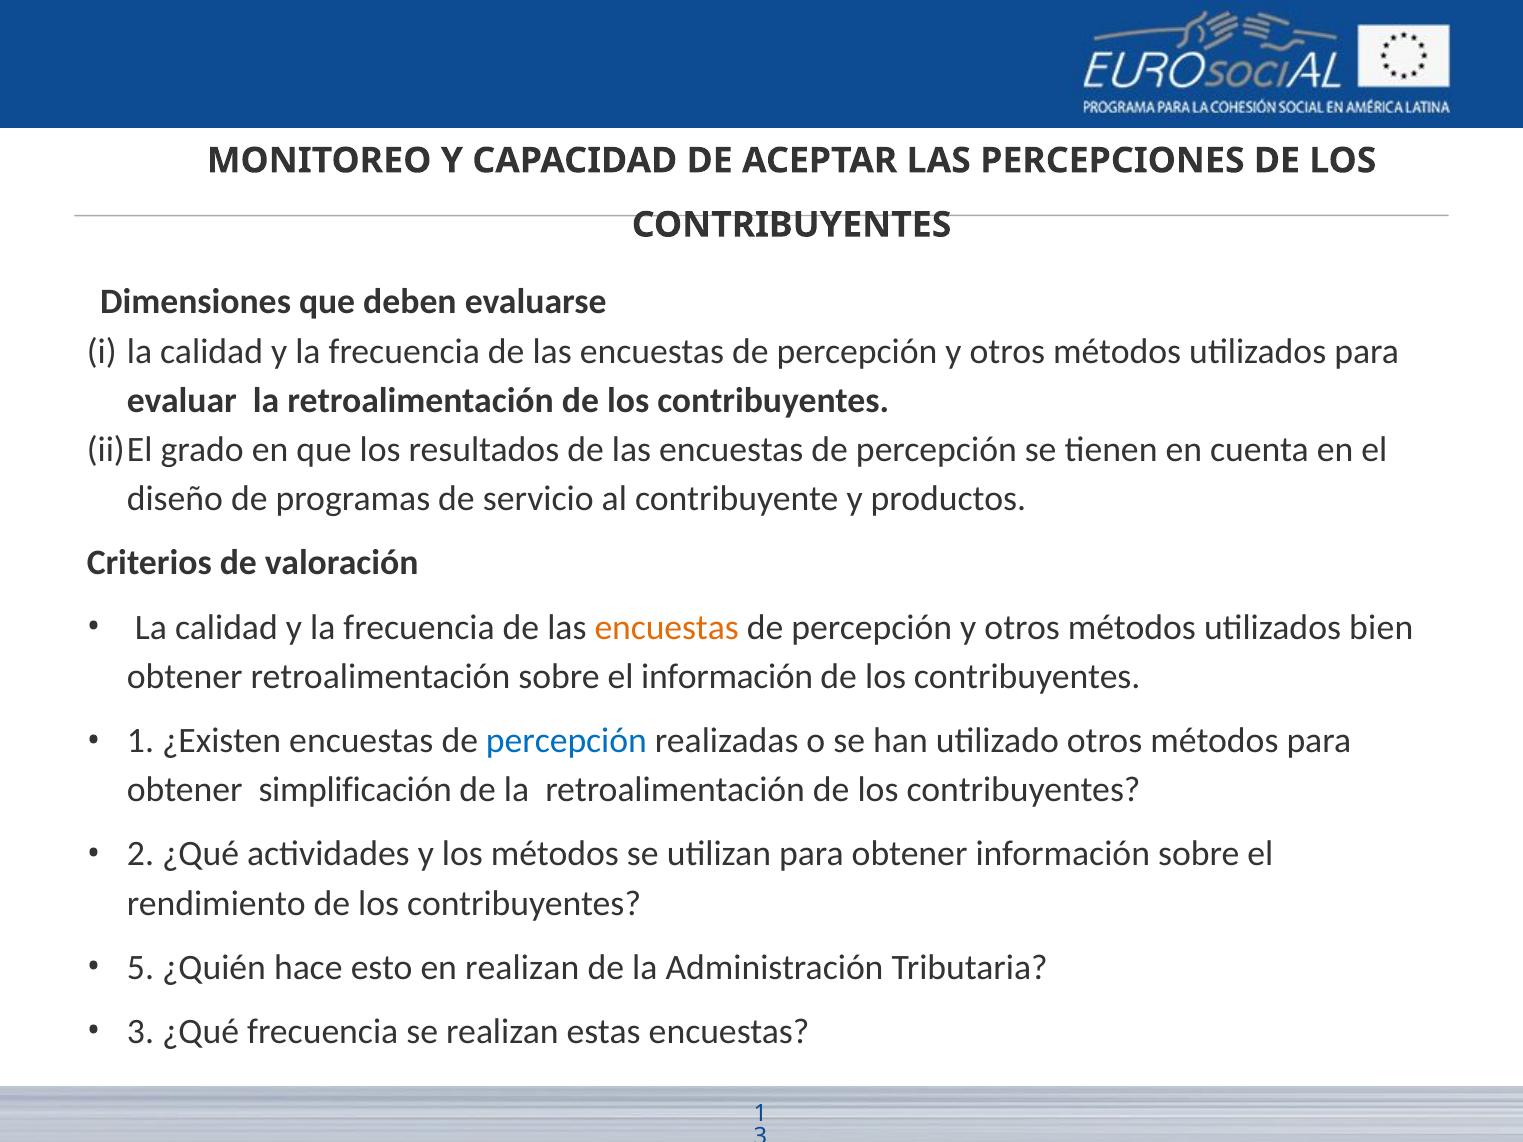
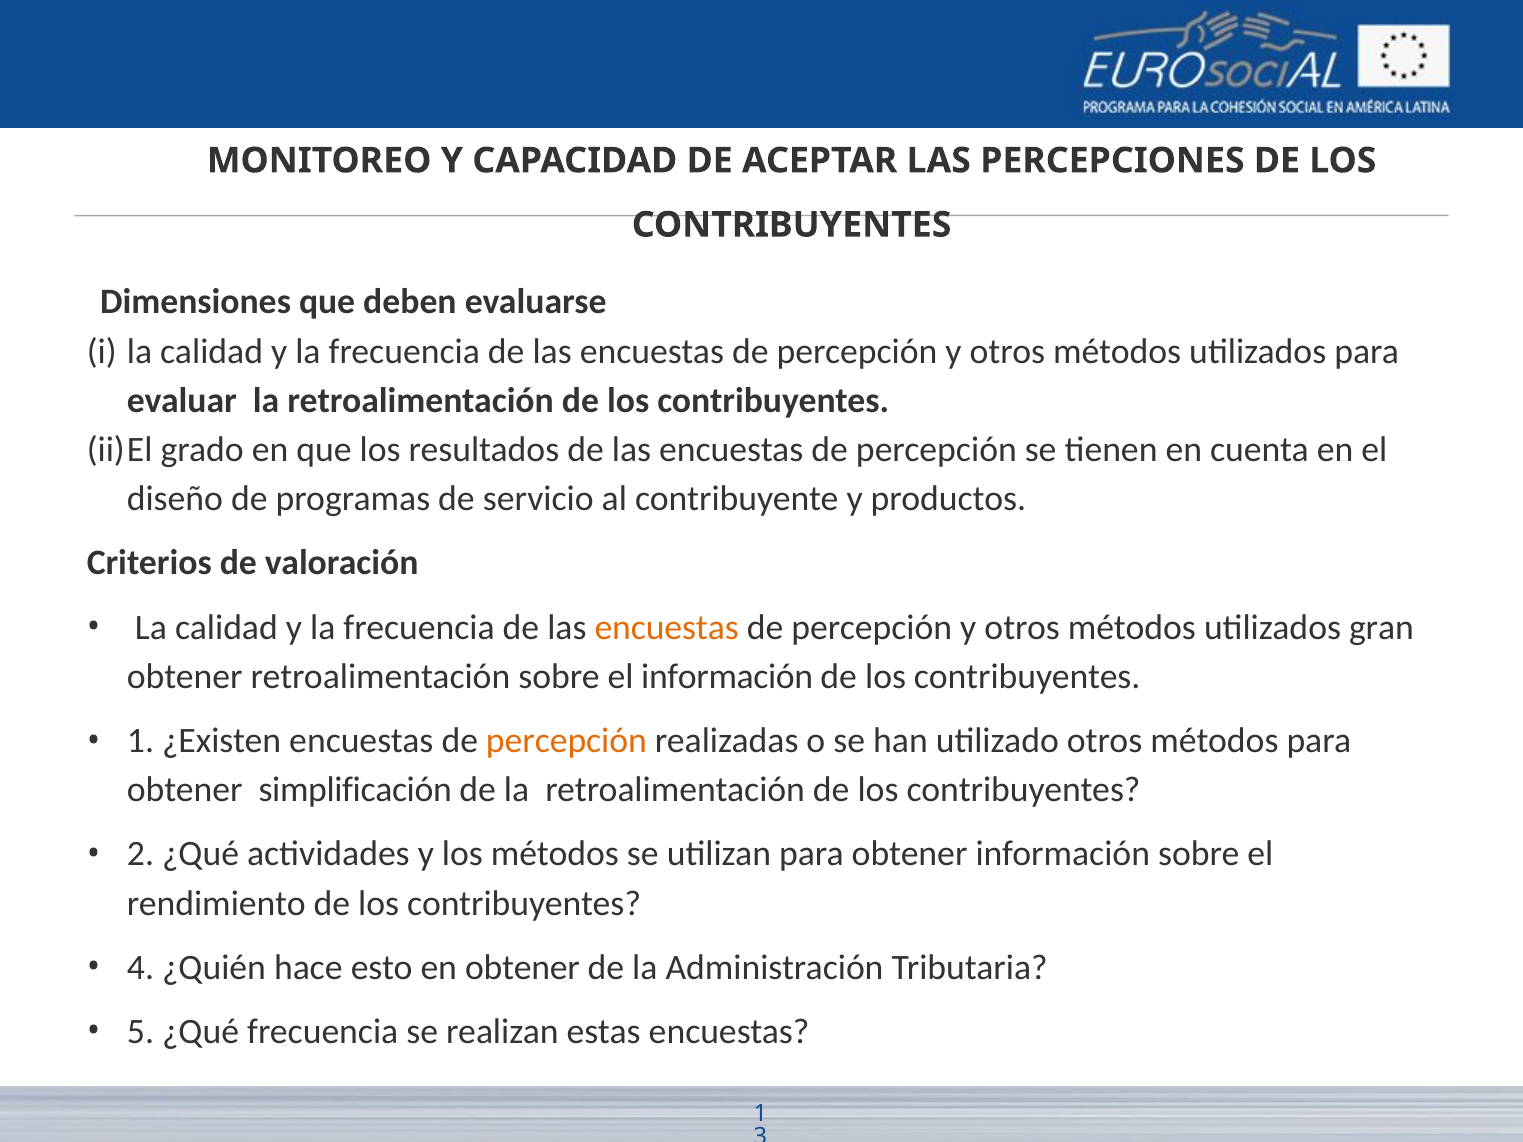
bien: bien -> gran (1381, 627)
percepción colour: blue -> orange (566, 741)
5: 5 -> 4 (140, 968)
en realizan: realizan -> obtener (522, 968)
3: 3 -> 5 (140, 1032)
